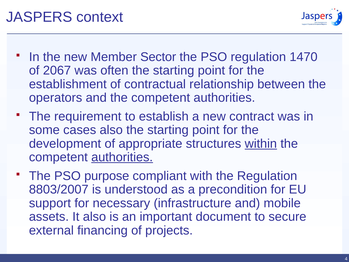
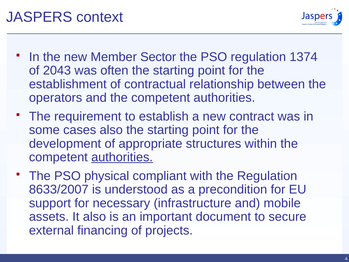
1470: 1470 -> 1374 (304, 57)
2067: 2067 -> 2043 (57, 70)
within underline: present -> none (261, 144)
purpose: purpose -> physical (107, 176)
8803/2007: 8803/2007 -> 8633/2007 (59, 189)
